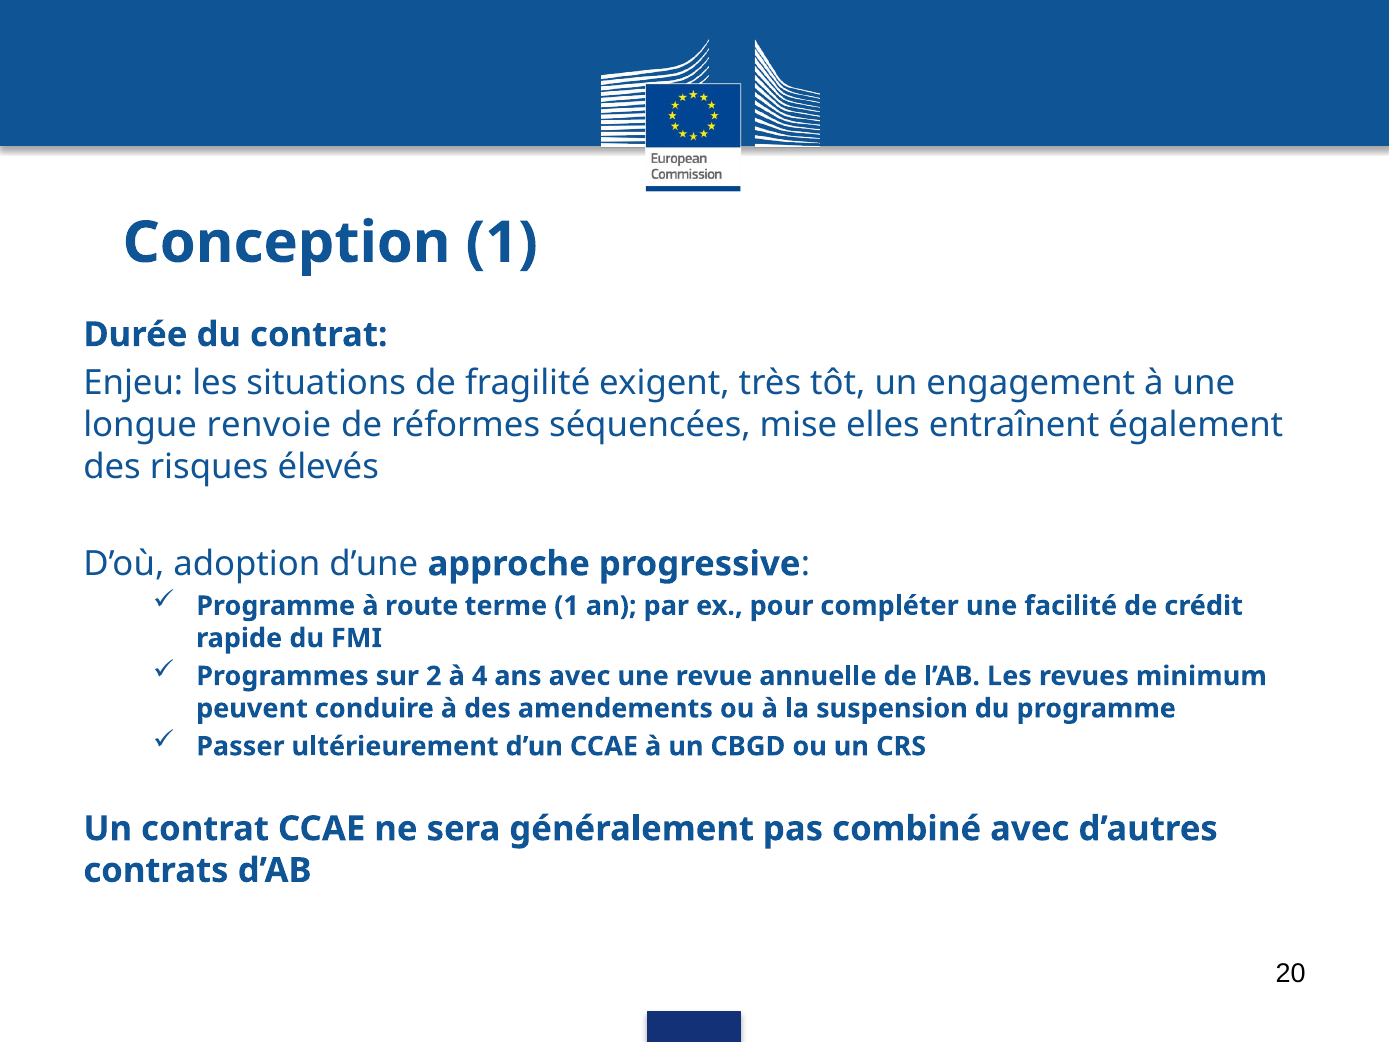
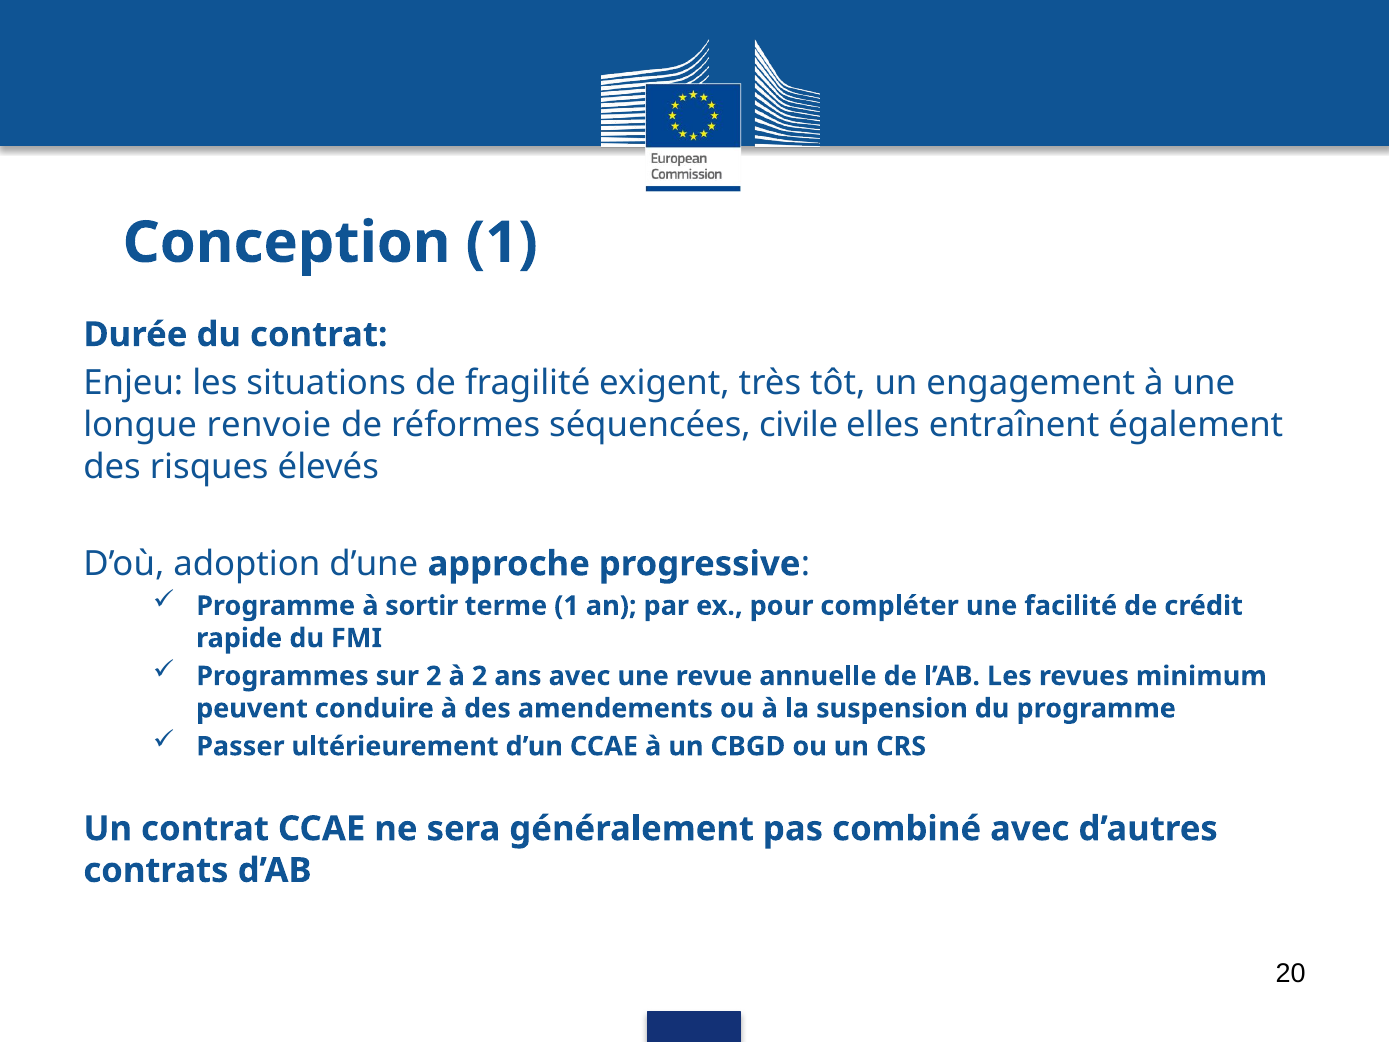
mise: mise -> civile (799, 425)
route: route -> sortir (422, 606)
à 4: 4 -> 2 (480, 676)
